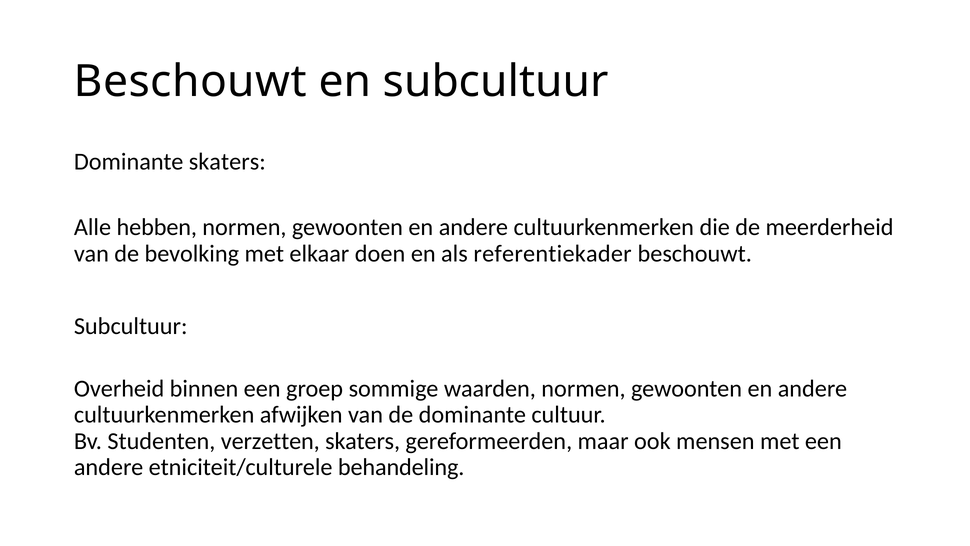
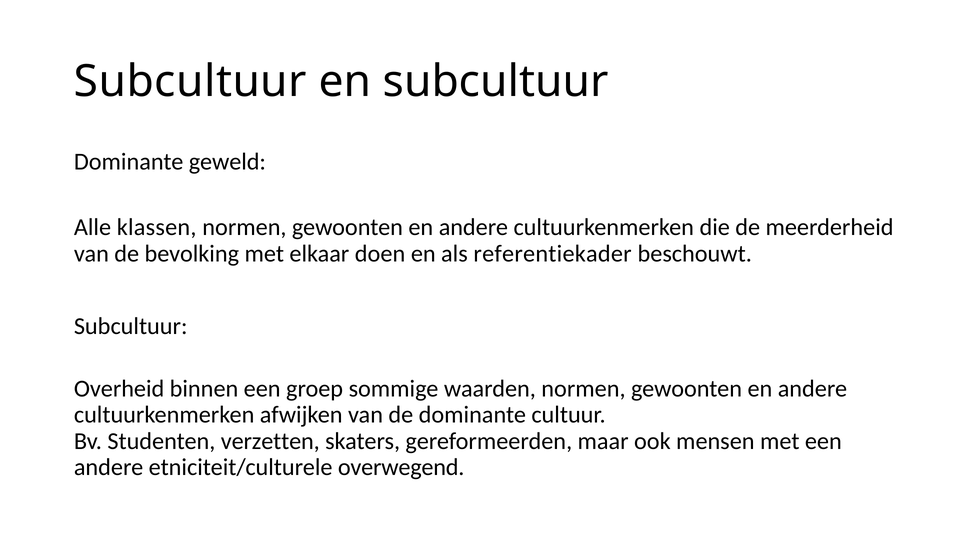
Beschouwt: Beschouwt -> Subcultuur (190, 81)
Dominante skaters: skaters -> geweld (227, 162)
hebben: hebben -> klassen (157, 227)
behandeling: behandeling -> overwegend (401, 467)
